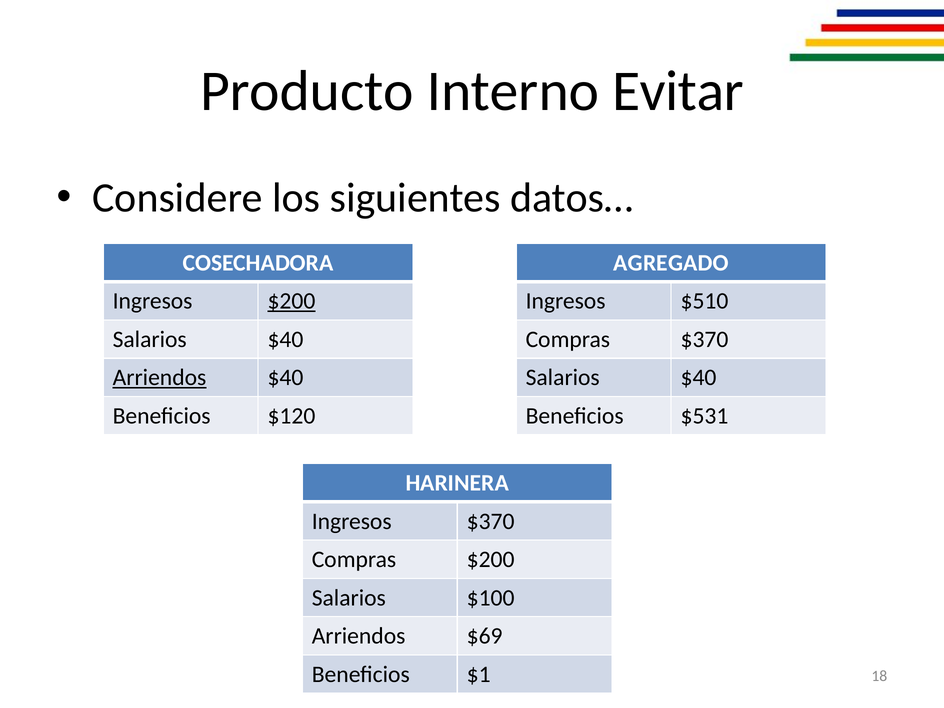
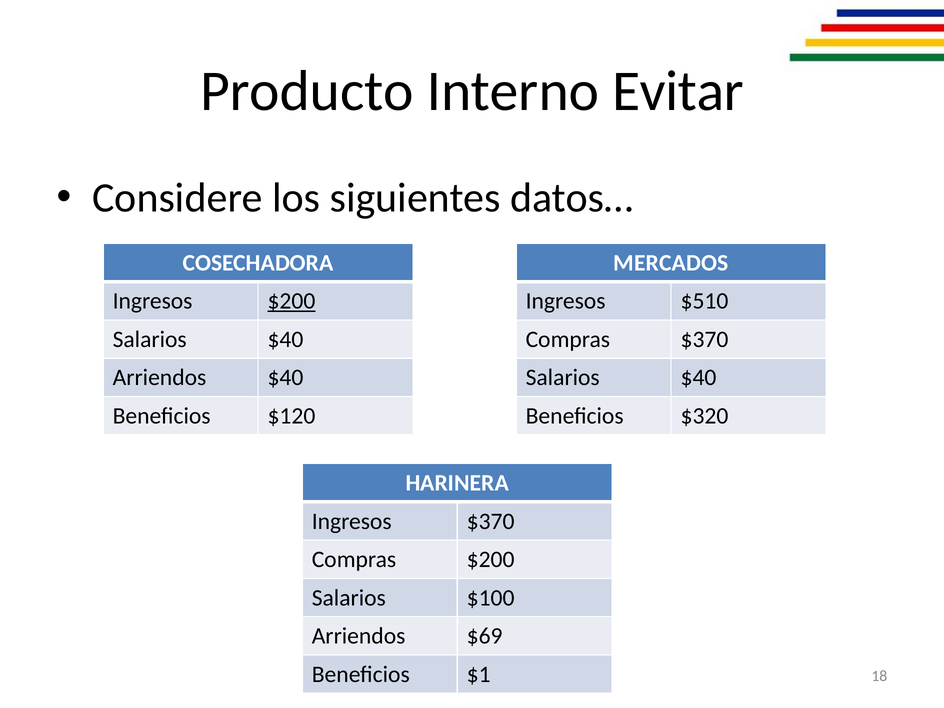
AGREGADO: AGREGADO -> MERCADOS (671, 263)
Arriendos underline: present -> none (159, 378)
$531: $531 -> $320 (704, 416)
